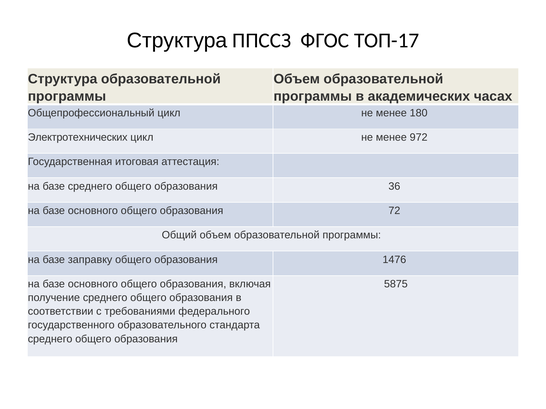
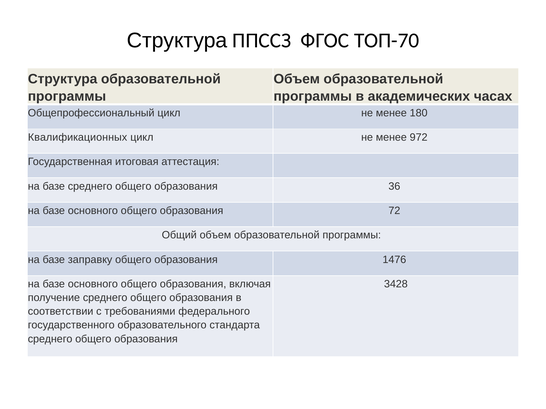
ТОП-17: ТОП-17 -> ТОП-70 (387, 40)
Электротехнических: Электротехнических -> Квалификационных (78, 137)
5875: 5875 -> 3428 (396, 284)
